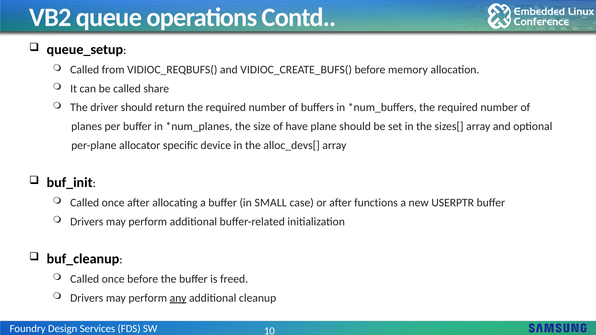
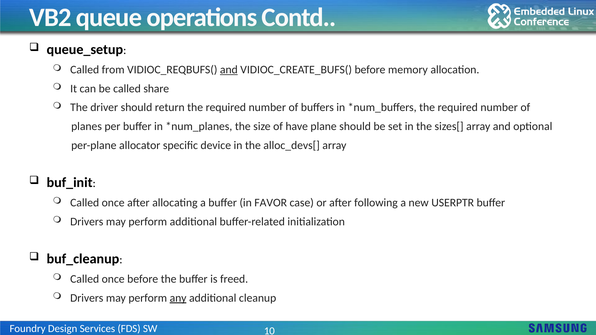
and underline: none -> present (229, 70)
SMALL: SMALL -> FAVOR (271, 203)
functions: functions -> following (376, 203)
